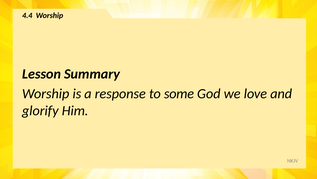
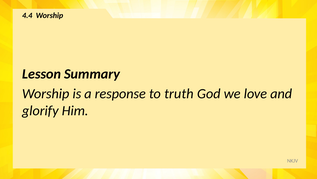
some: some -> truth (179, 94)
